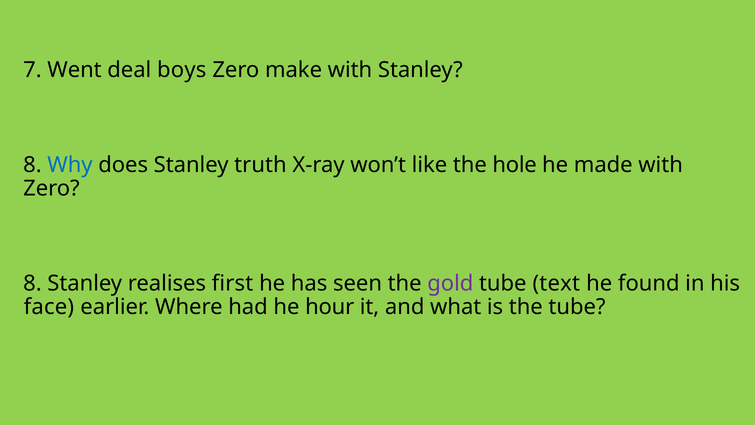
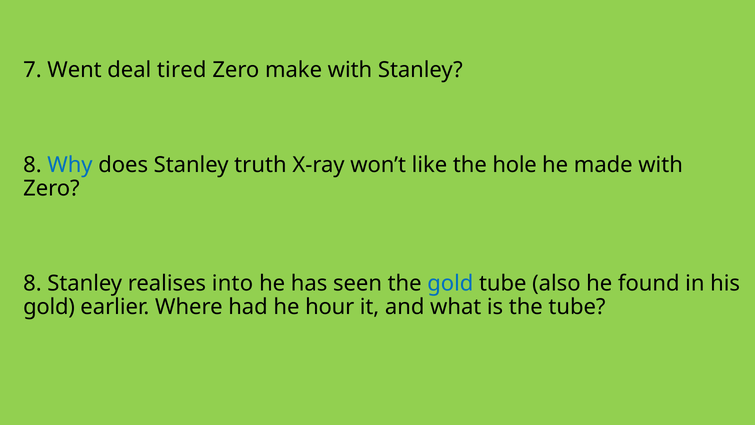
boys: boys -> tired (182, 70)
first: first -> into (232, 283)
gold colour: purple -> blue (450, 283)
text: text -> also (556, 283)
face: face -> gold (49, 307)
